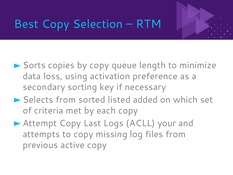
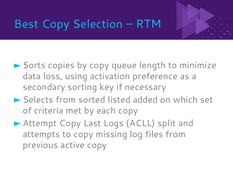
your: your -> split (167, 123)
